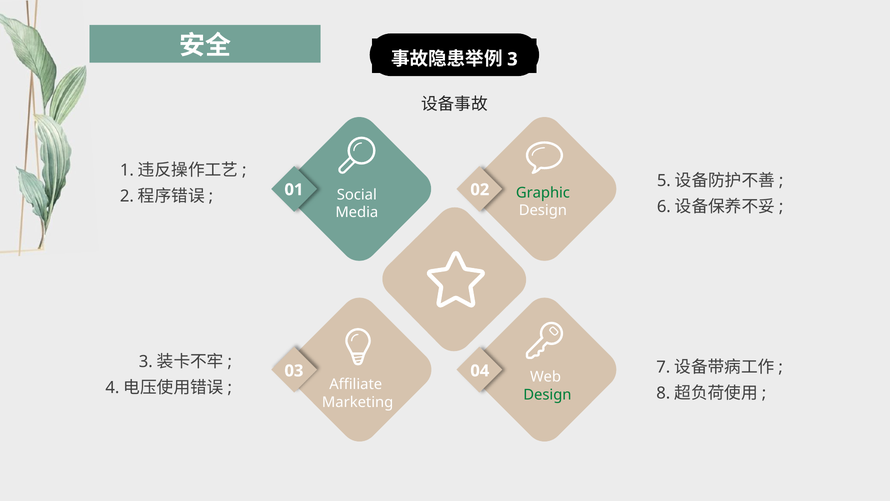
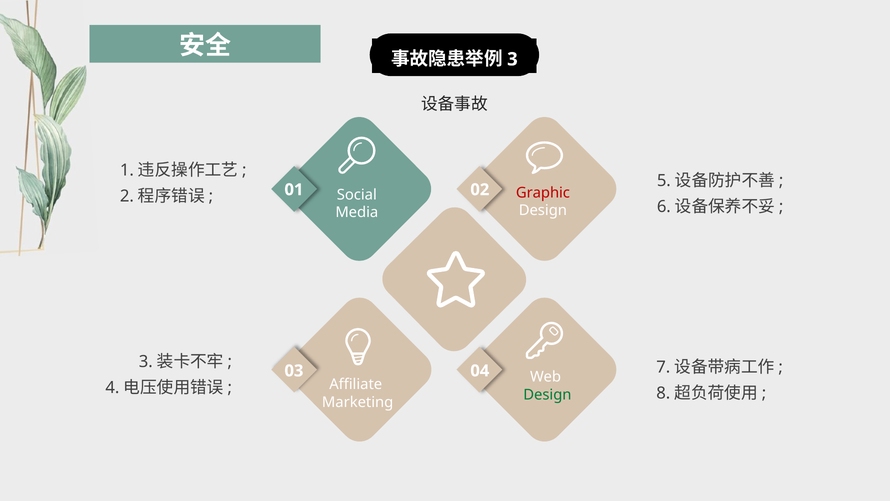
Graphic colour: green -> red (543, 193)
